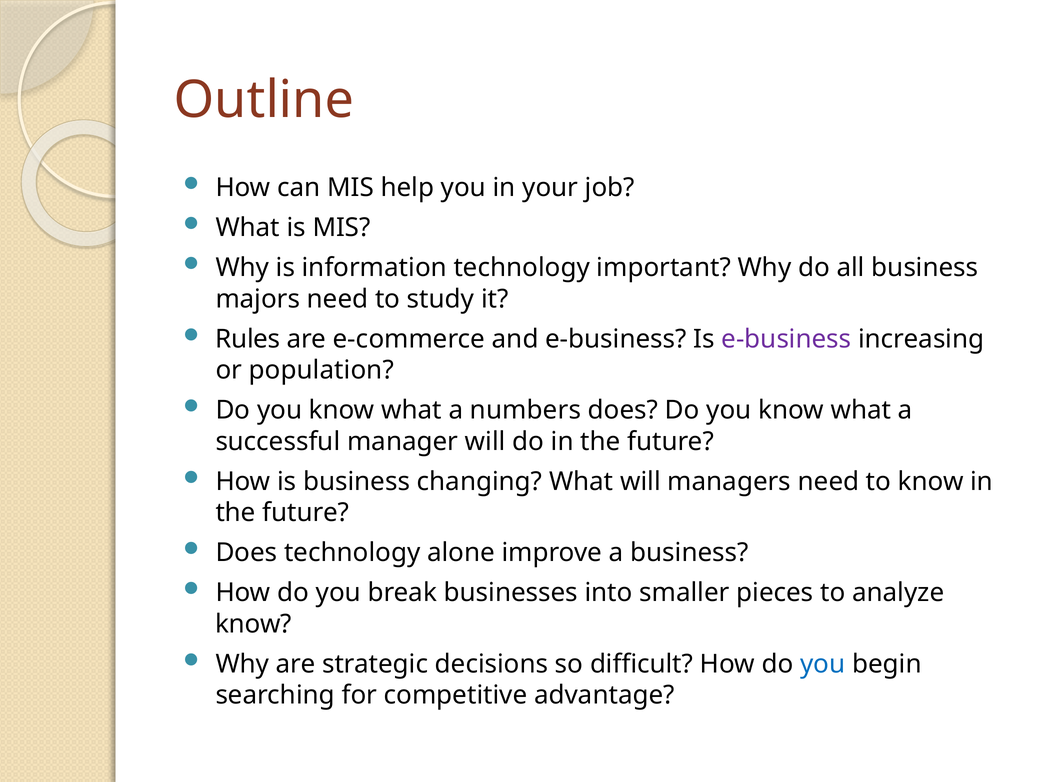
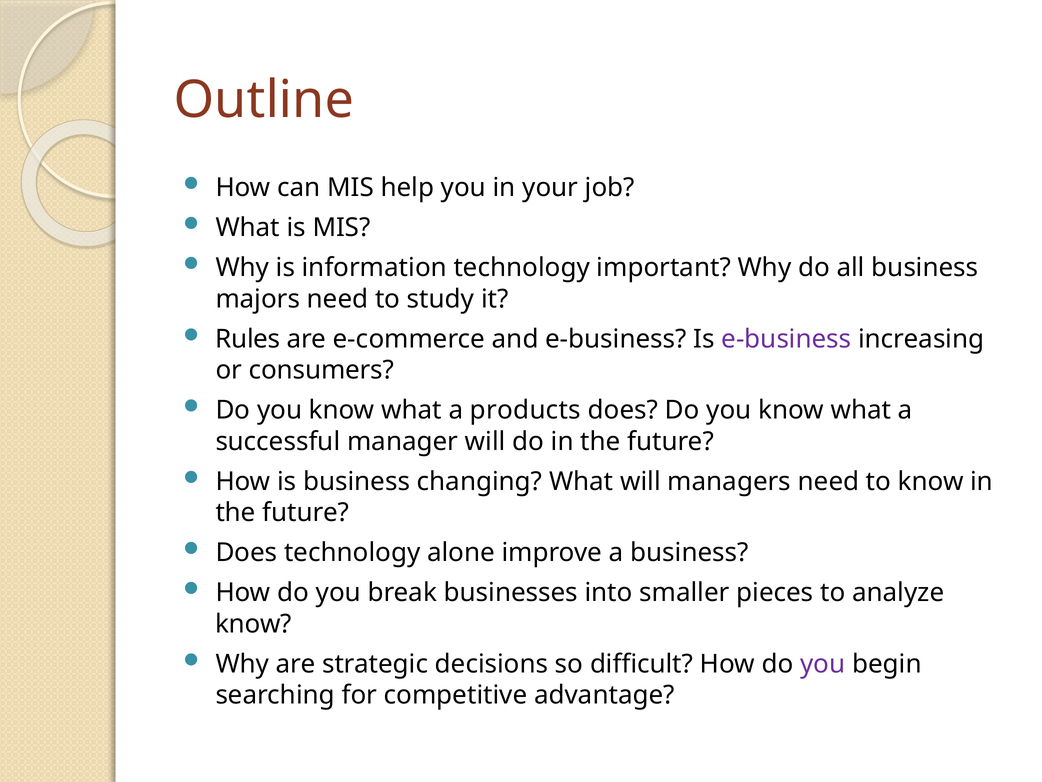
population: population -> consumers (321, 370)
numbers: numbers -> products (525, 410)
you colour: blue -> purple (823, 664)
